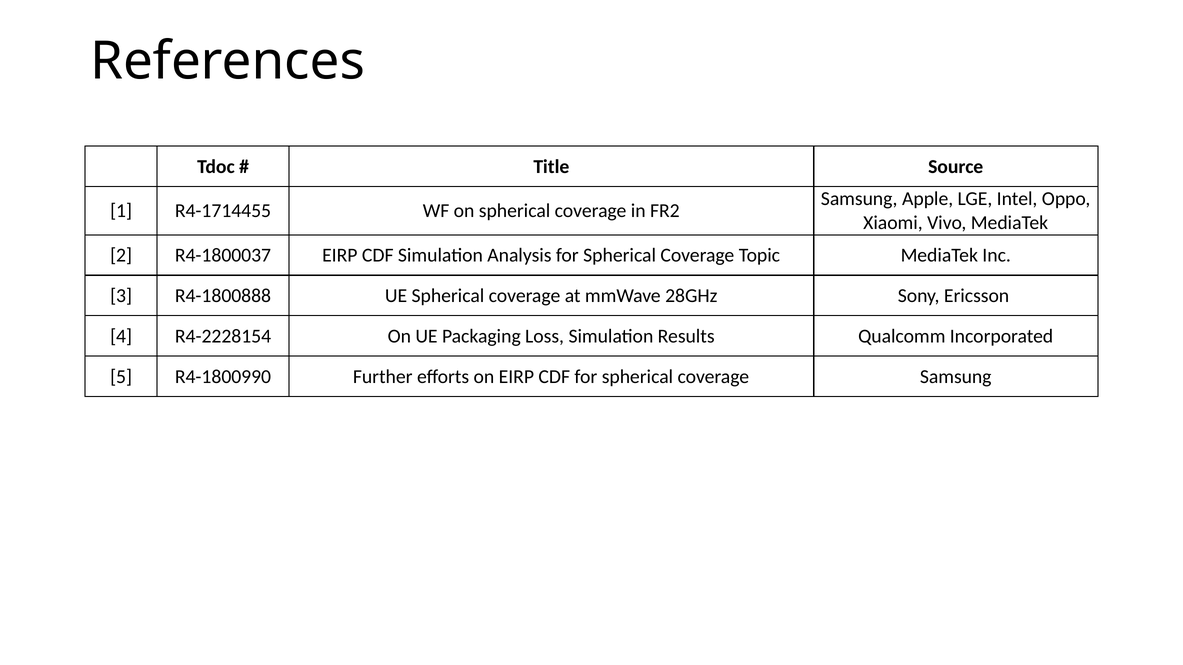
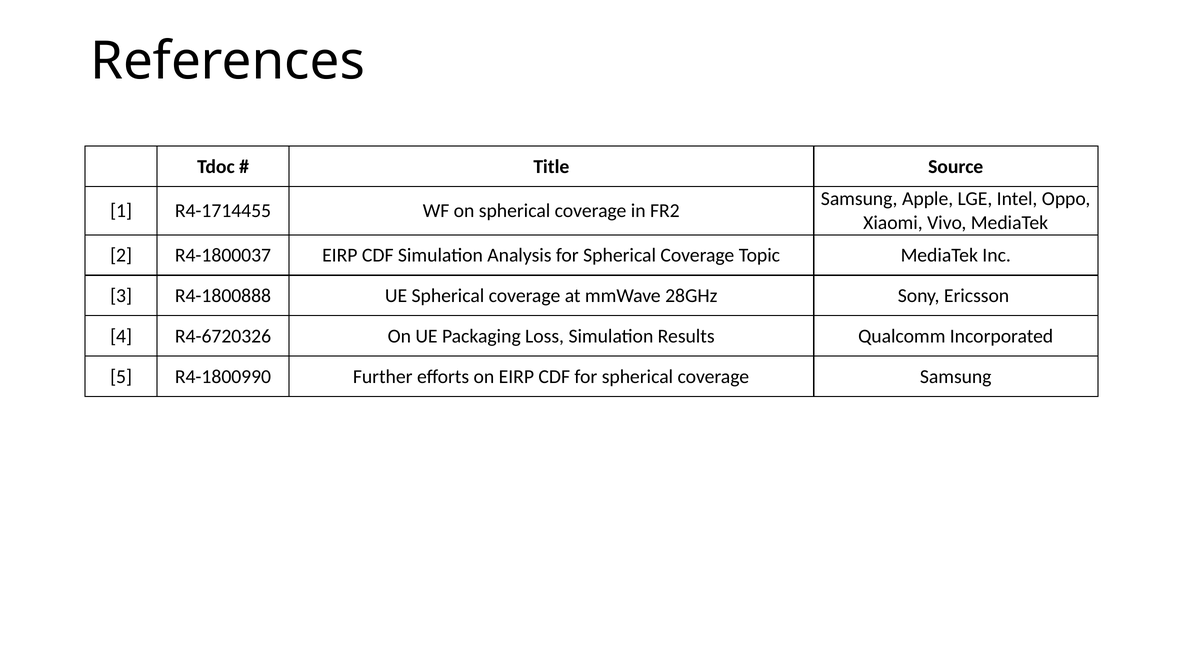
R4-2228154: R4-2228154 -> R4-6720326 (223, 336)
